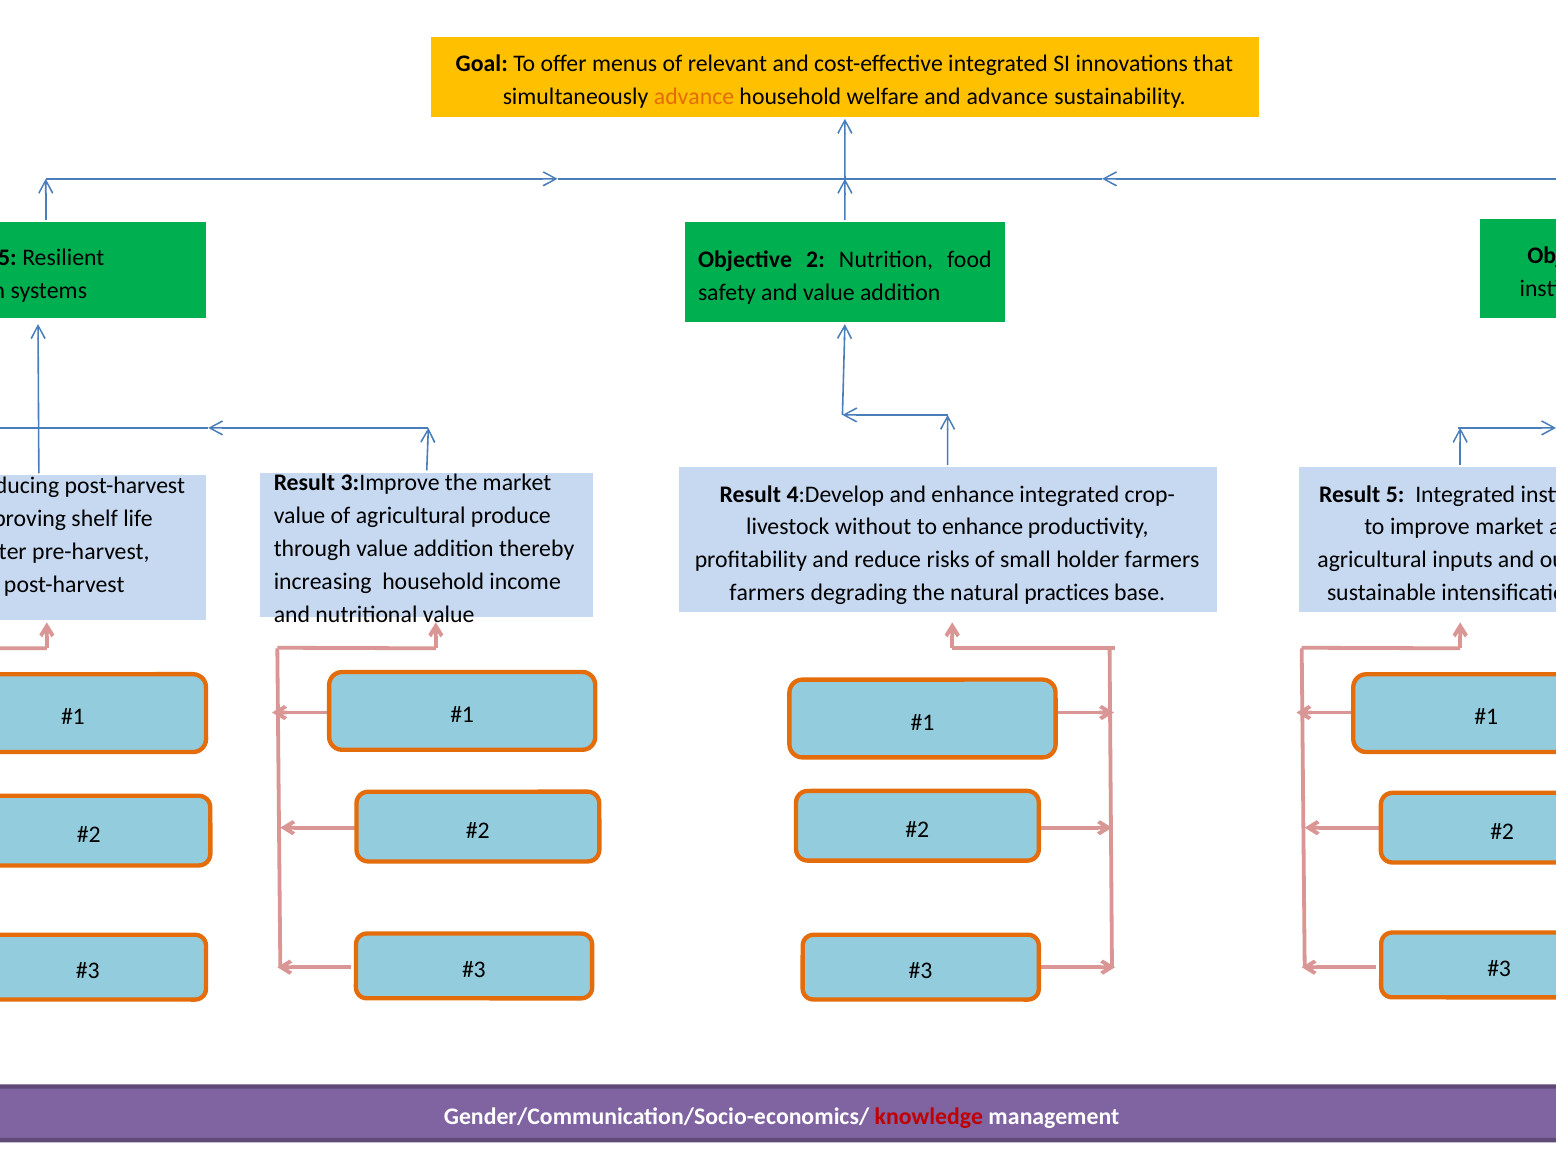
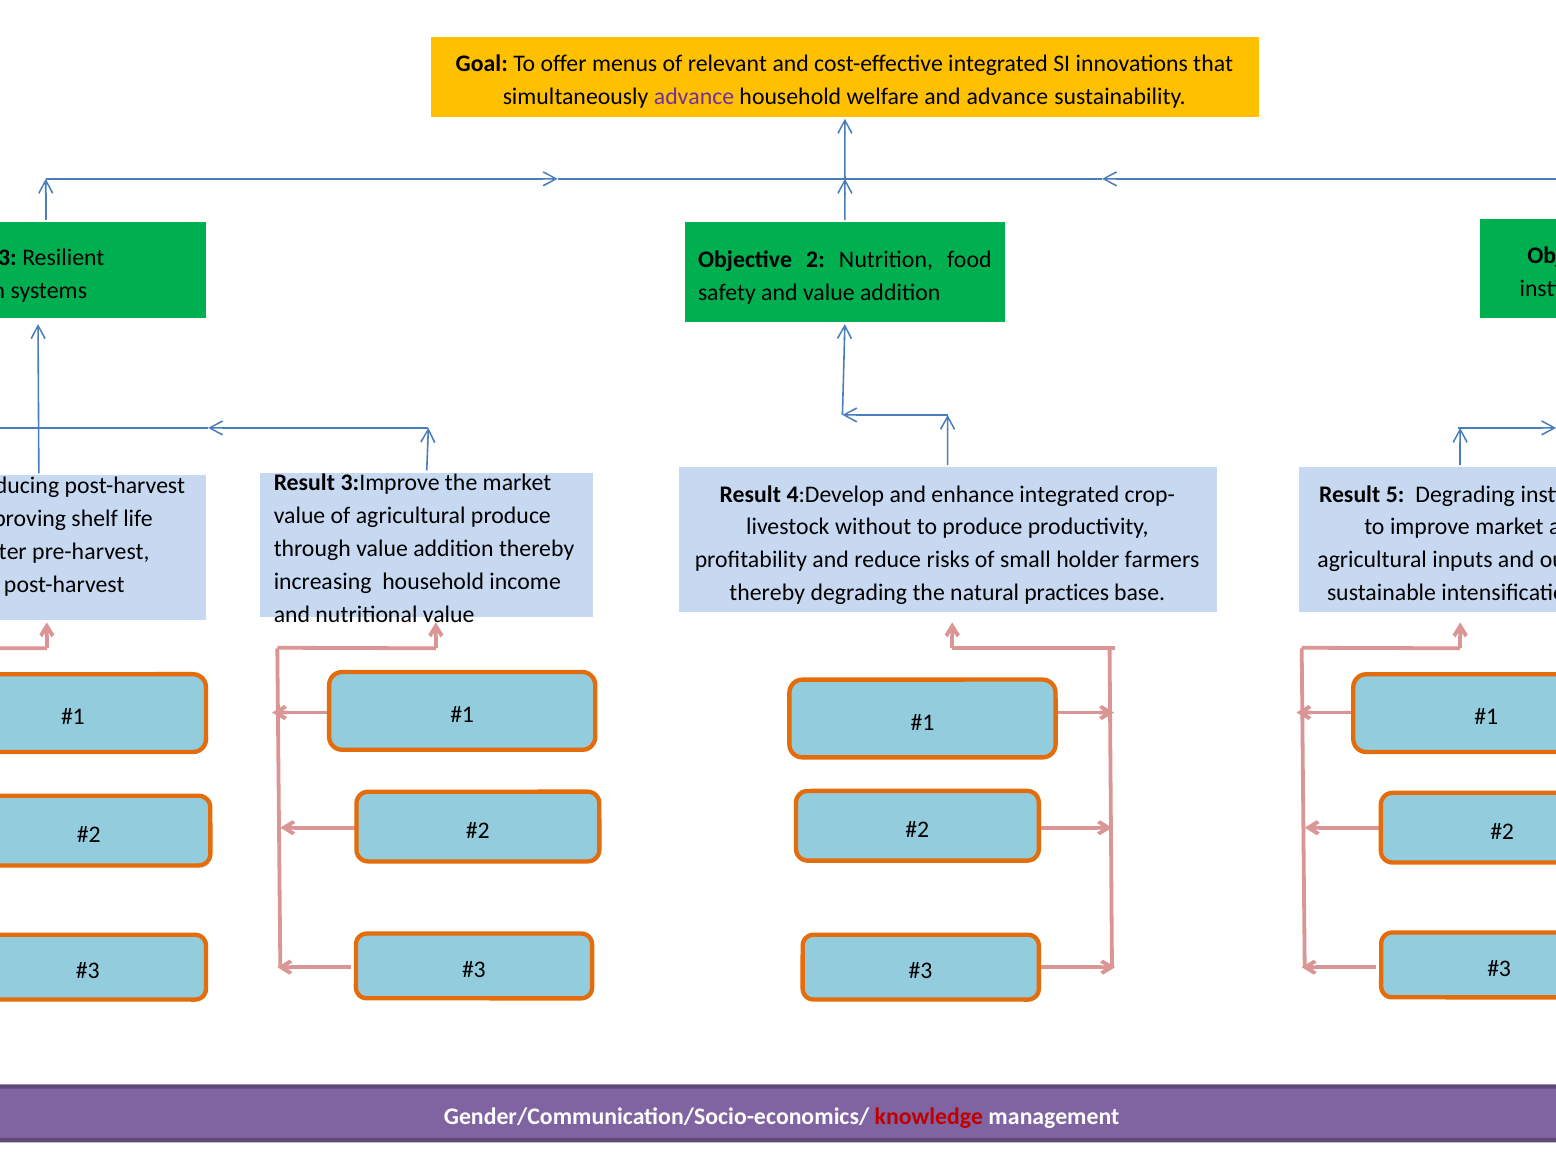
advance colour: orange -> purple (694, 97)
5: 5 -> 3 (7, 258)
5 Integrated: Integrated -> Degrading (1465, 494)
to enhance: enhance -> produce (982, 527)
farmers: farmers -> thereby (767, 593)
